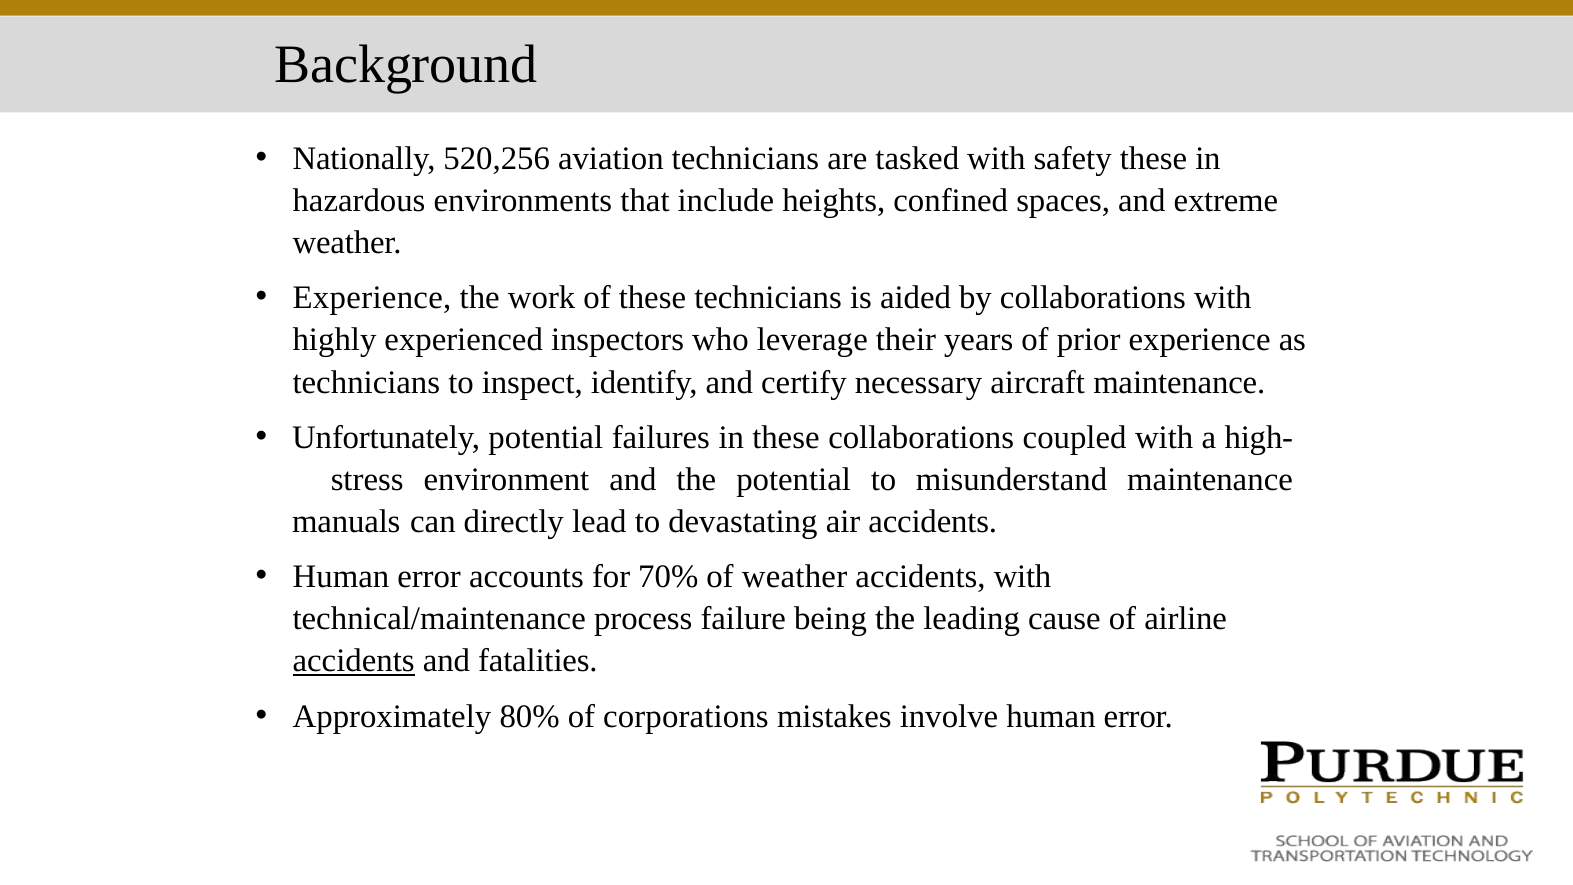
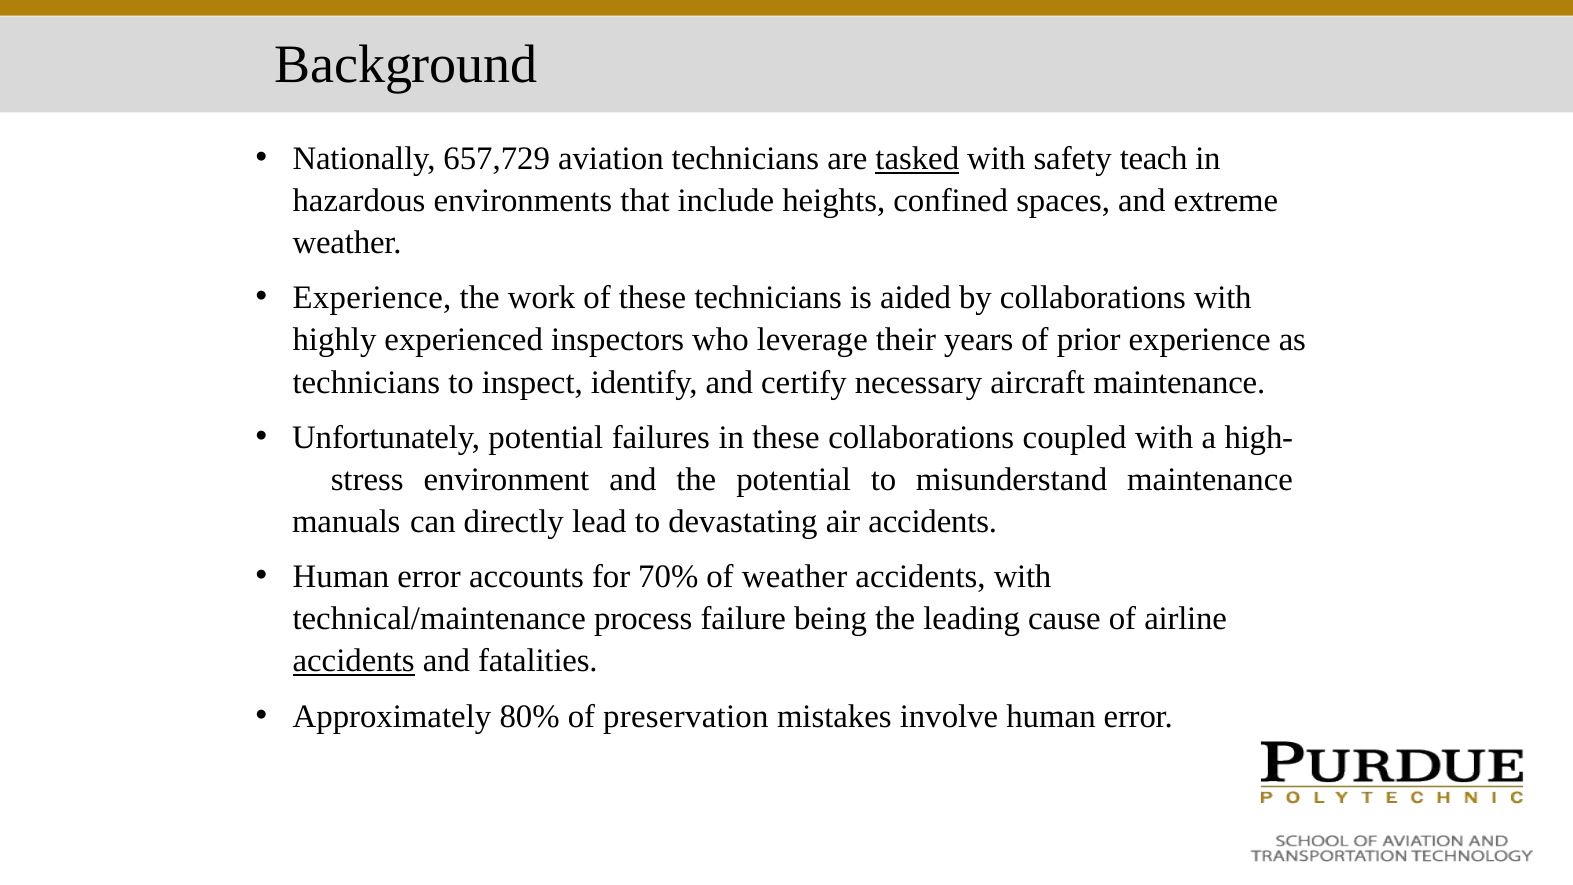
520,256: 520,256 -> 657,729 (497, 159)
tasked underline: none -> present (917, 159)
safety these: these -> teach (1154, 159)
corporations: corporations -> preservation (686, 716)
